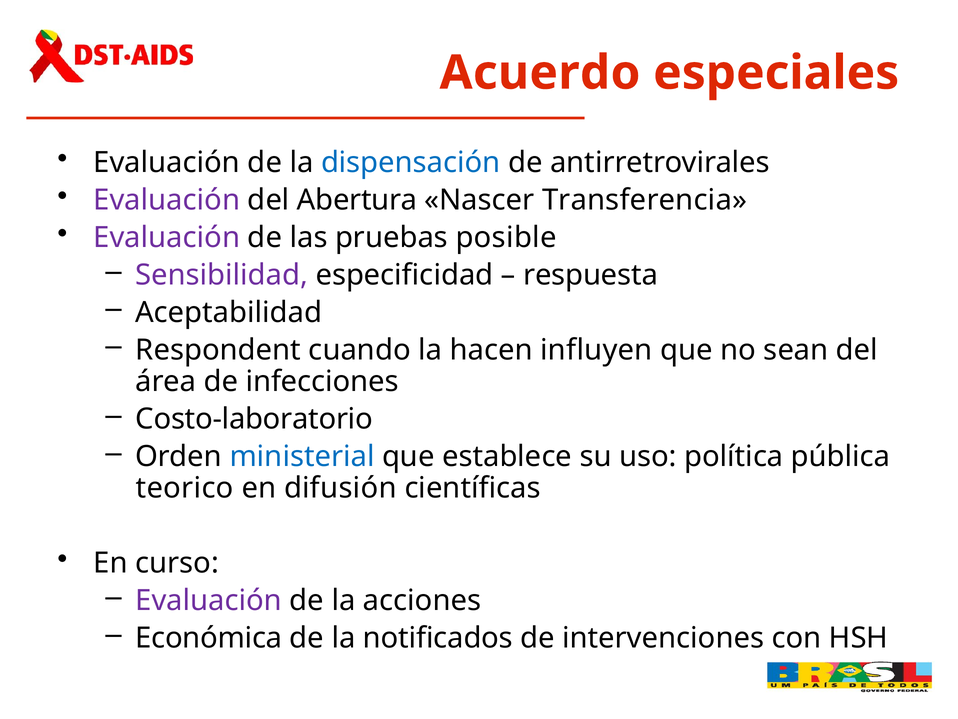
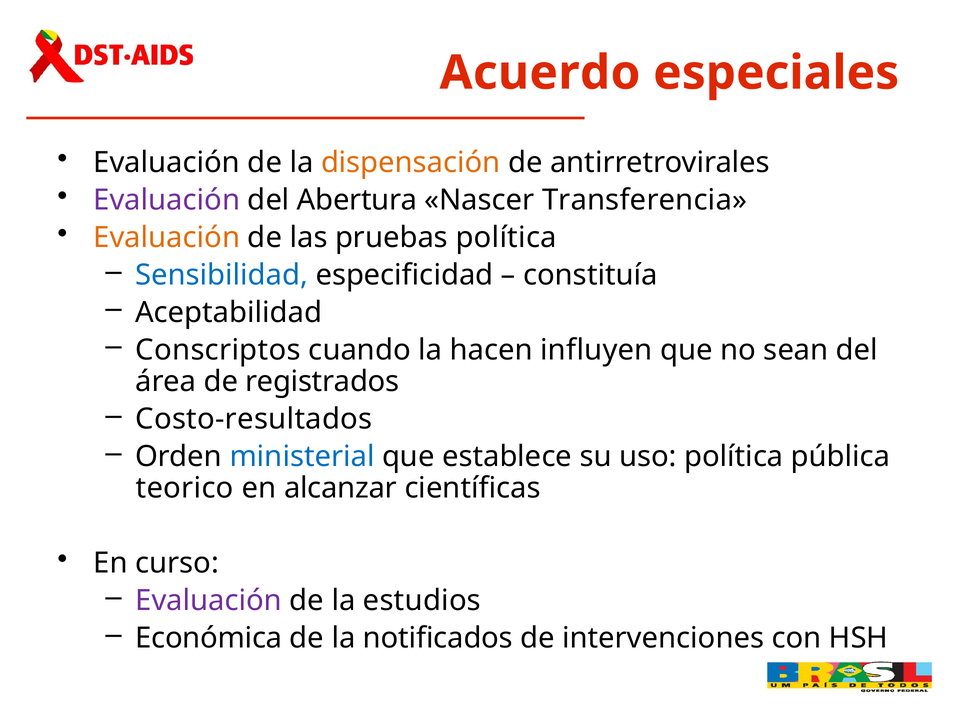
dispensación colour: blue -> orange (411, 163)
Evaluación colour: purple -> orange (167, 237)
pruebas posible: posible -> política (506, 237)
Sensibilidad colour: purple -> blue (222, 275)
respuesta: respuesta -> constituía (590, 275)
Respondent: Respondent -> Conscriptos (218, 350)
infecciones: infecciones -> registrados (322, 381)
Costo-laboratorio: Costo-laboratorio -> Costo-resultados (254, 419)
difusión: difusión -> alcanzar (341, 488)
acciones: acciones -> estudios (422, 600)
